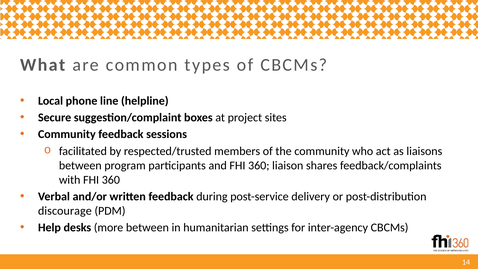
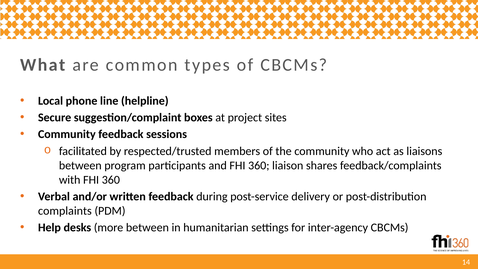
discourage: discourage -> complaints (65, 211)
